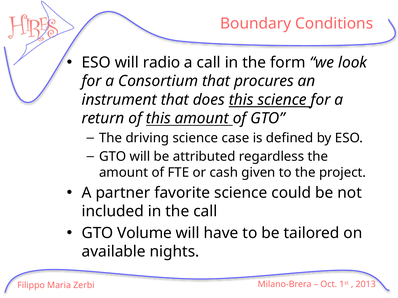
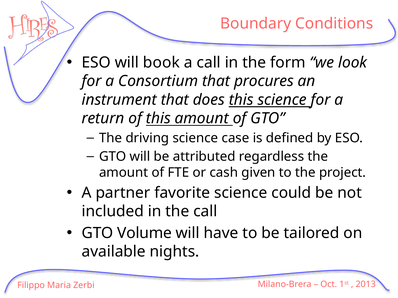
radio: radio -> book (161, 63)
